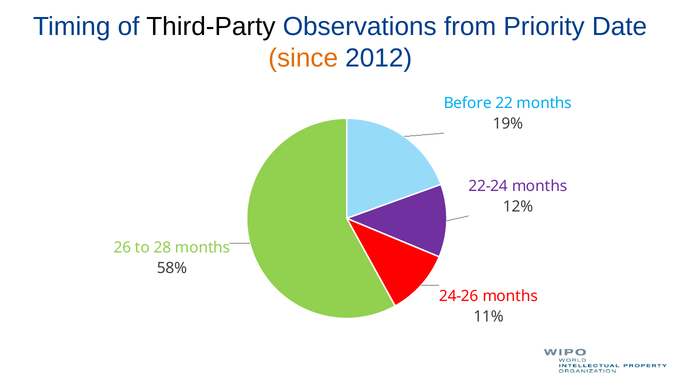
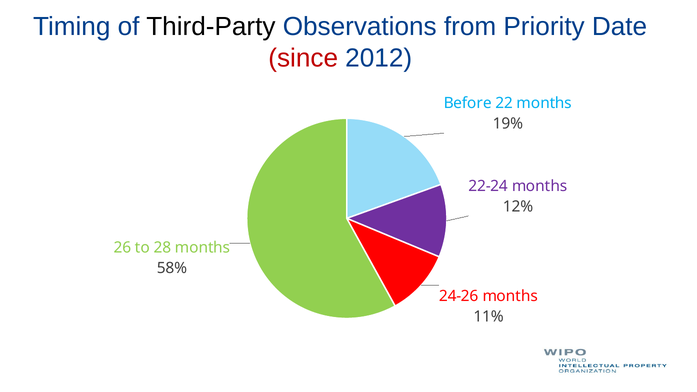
since colour: orange -> red (303, 58)
